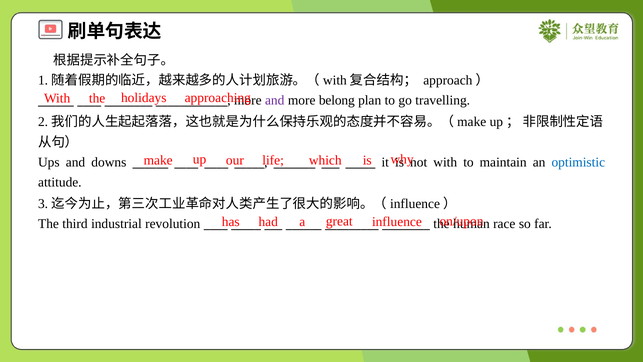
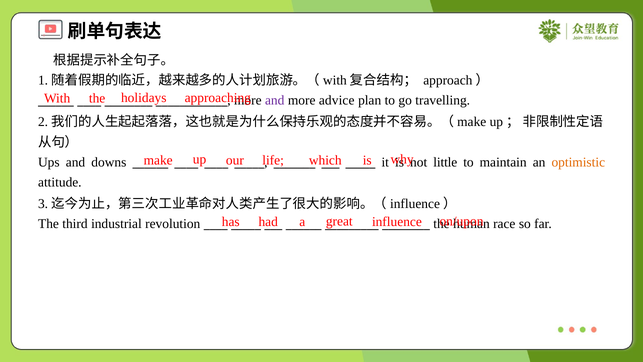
belong: belong -> advice (337, 100)
not with: with -> little (445, 162)
optimistic colour: blue -> orange (578, 162)
